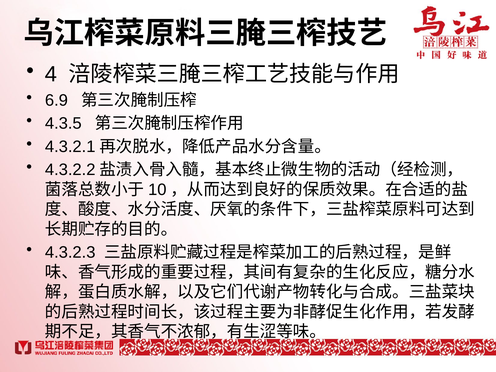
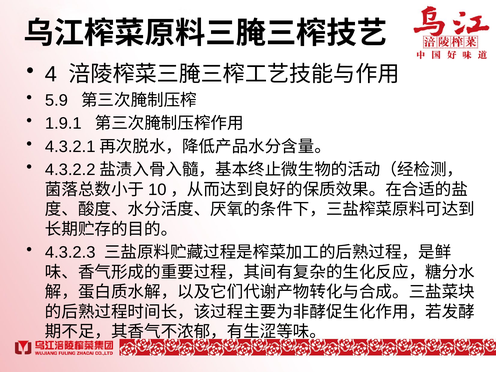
6.9: 6.9 -> 5.9 (56, 100)
4.3.5: 4.3.5 -> 1.9.1 (63, 124)
